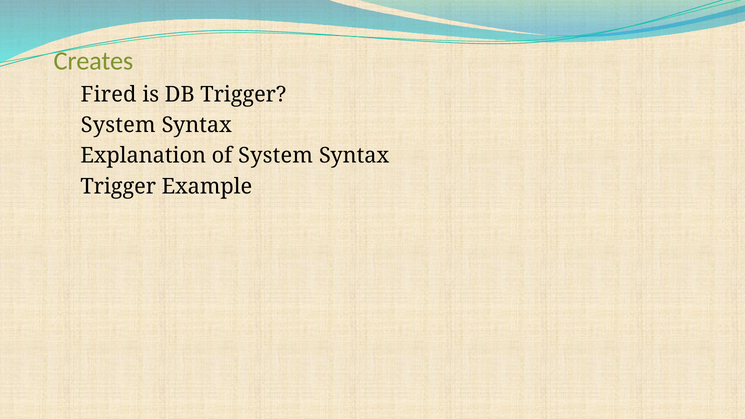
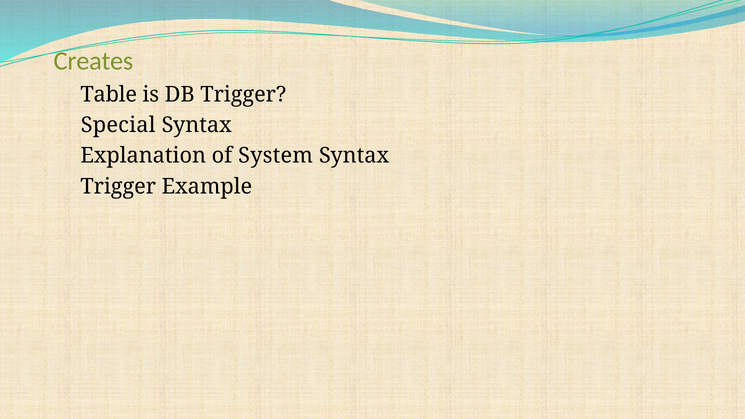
Fired: Fired -> Table (109, 95)
System: System -> Special (118, 125)
